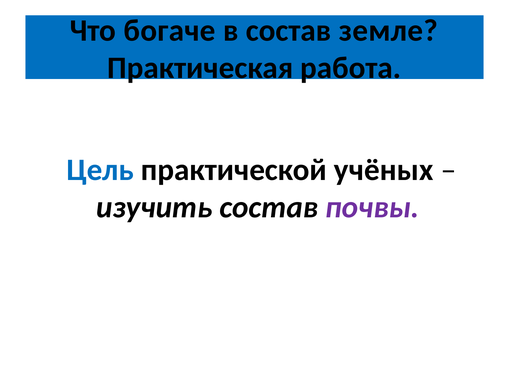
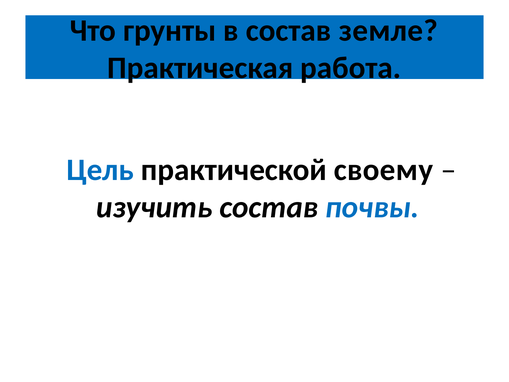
богаче: богаче -> грунты (170, 31)
учёных: учёных -> своему (384, 170)
почвы colour: purple -> blue (372, 207)
